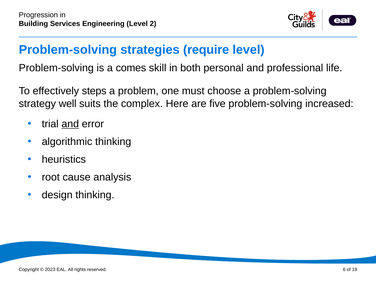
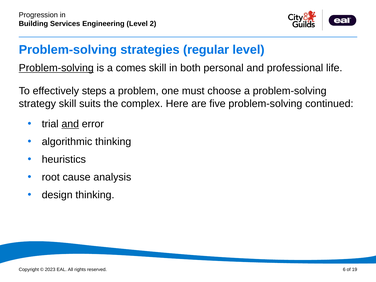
require: require -> regular (206, 50)
Problem-solving underline: none -> present (56, 68)
strategy well: well -> skill (68, 104)
increased: increased -> continued (329, 104)
